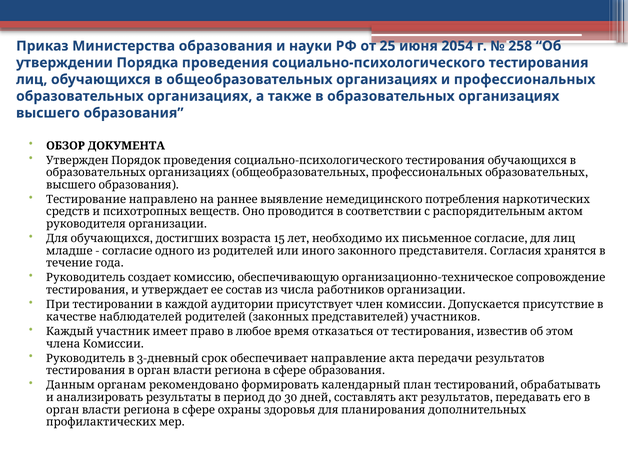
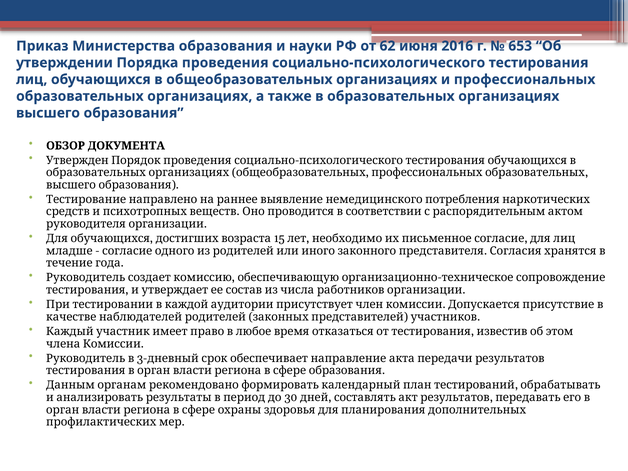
25: 25 -> 62 (388, 46)
2054: 2054 -> 2016 (457, 46)
258: 258 -> 653 (520, 46)
